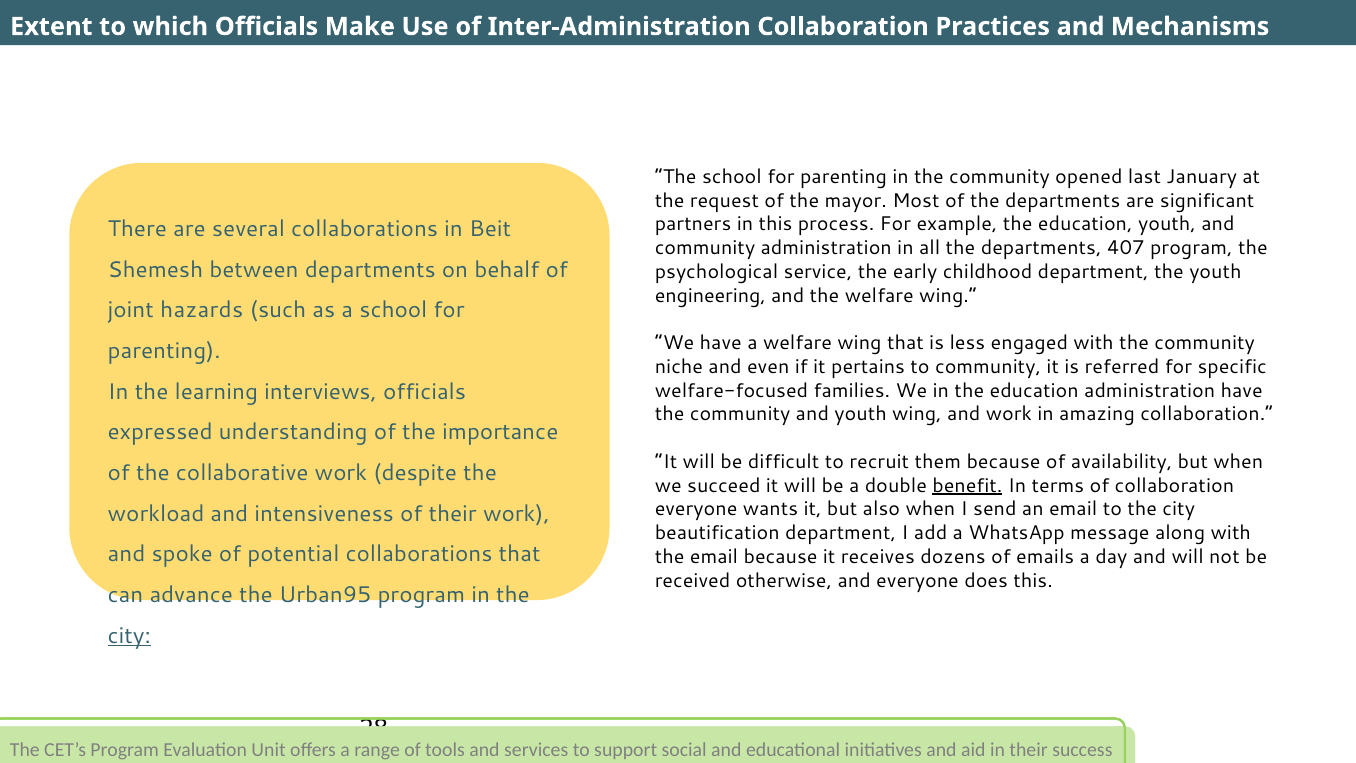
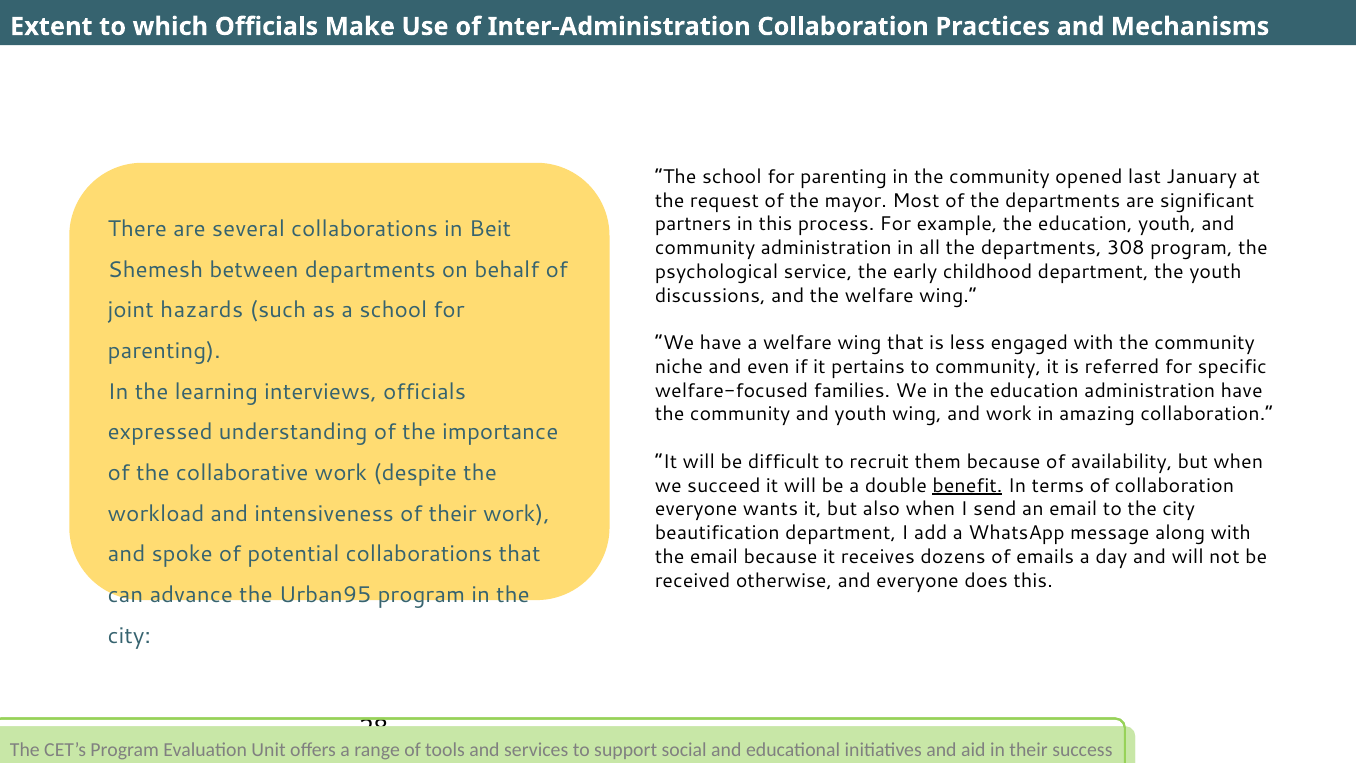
407: 407 -> 308 (1126, 248)
engineering: engineering -> discussions (710, 295)
city underline: present -> none (129, 635)
